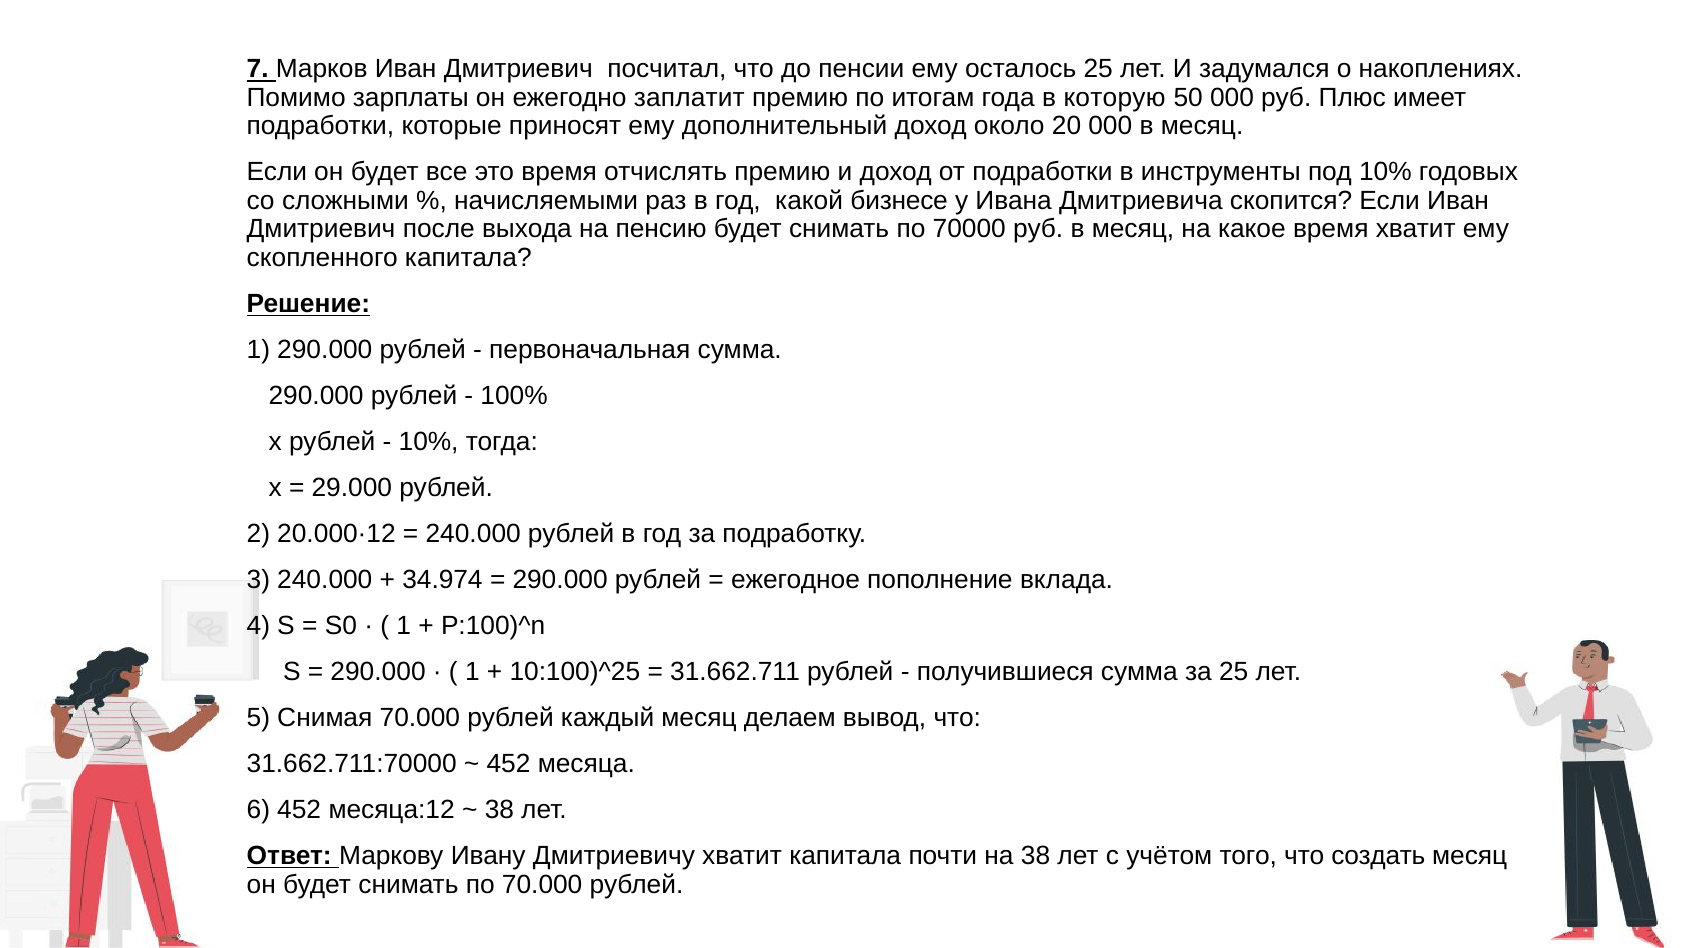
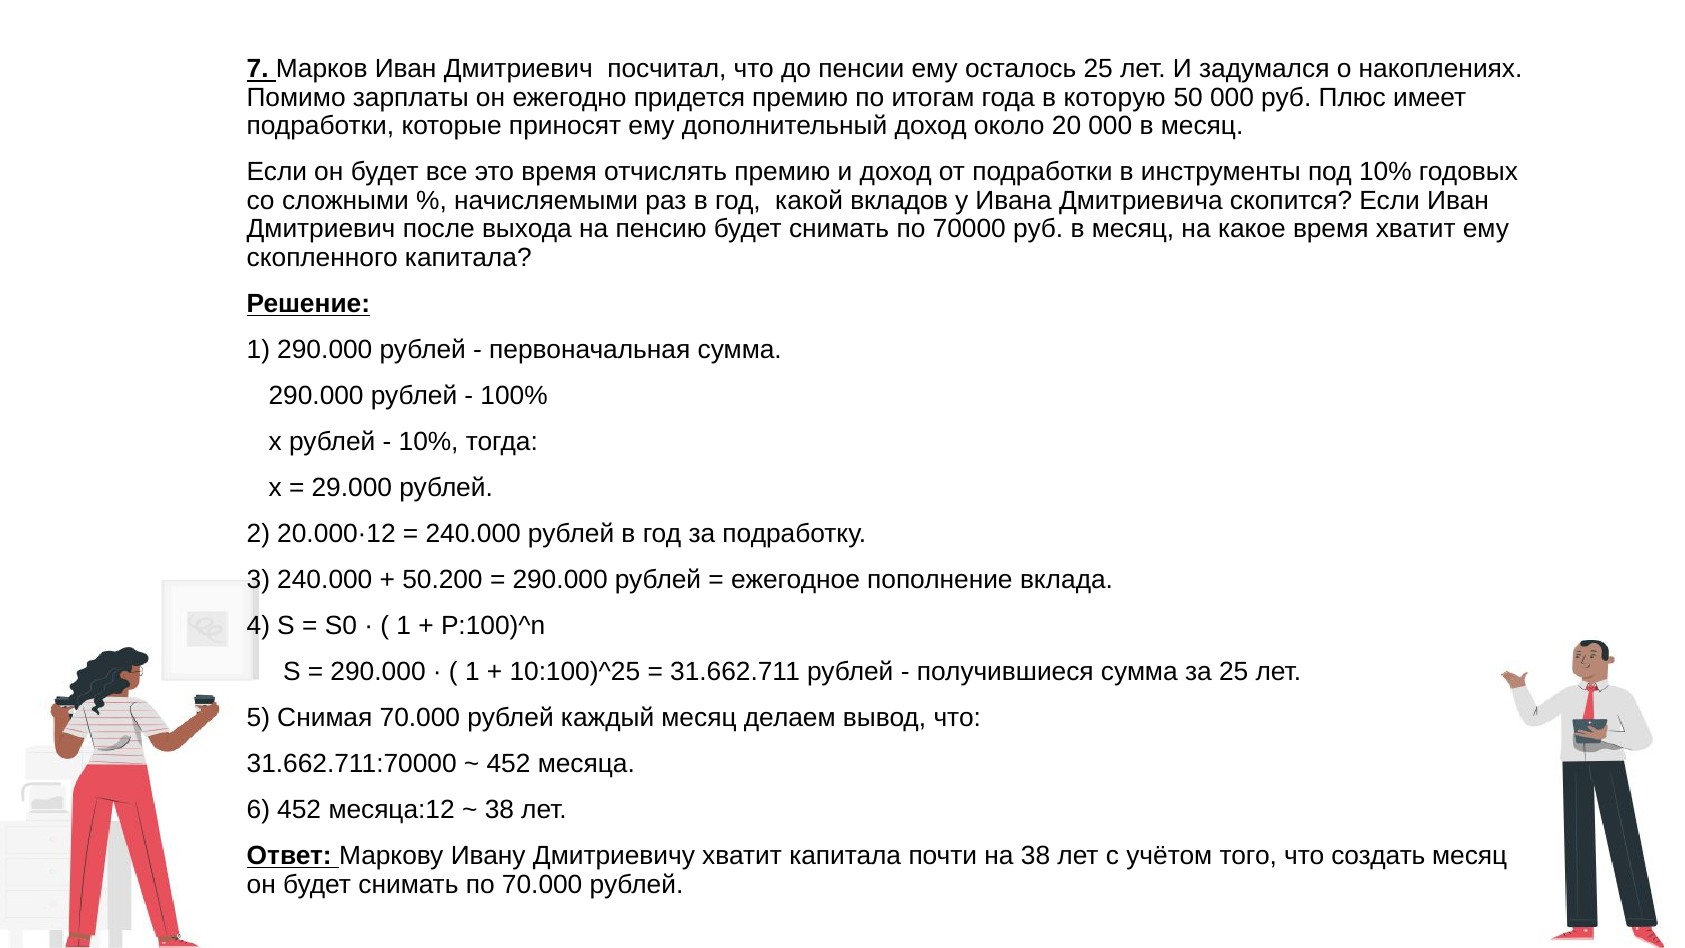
заплатит: заплатит -> придется (690, 98)
бизнесе: бизнесе -> вкладов (899, 201)
34.974: 34.974 -> 50.200 (442, 580)
